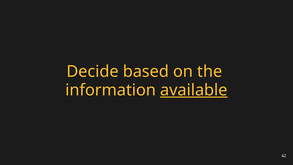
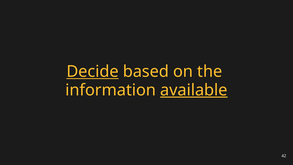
Decide underline: none -> present (93, 72)
